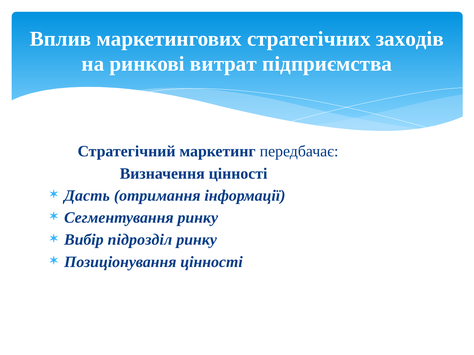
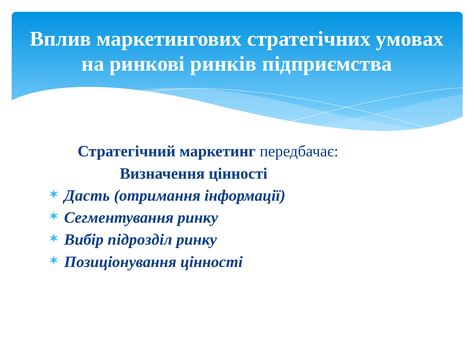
заходів: заходів -> умовах (410, 39)
витрат: витрат -> ринків (223, 64)
